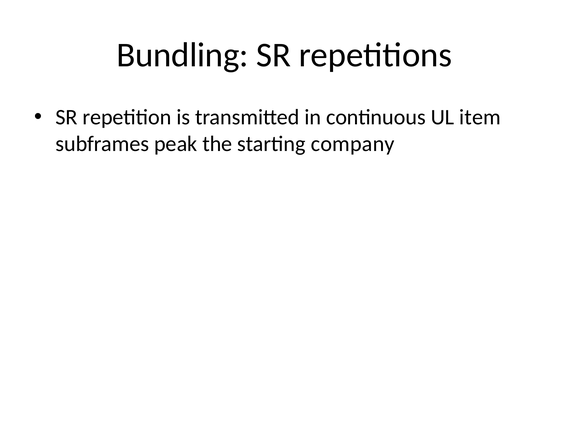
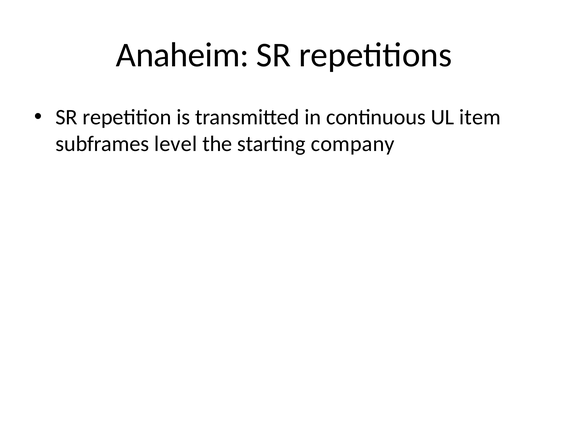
Bundling: Bundling -> Anaheim (183, 55)
peak: peak -> level (176, 144)
